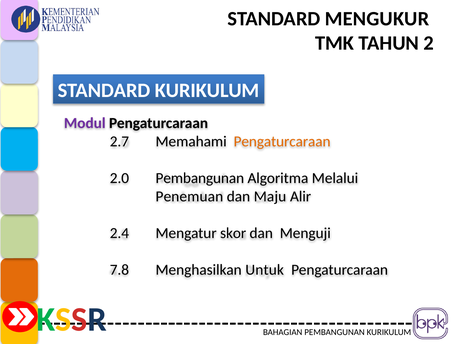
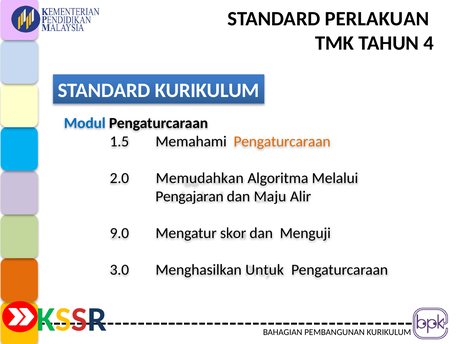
MENGUKUR: MENGUKUR -> PERLAKUAN (377, 19)
2: 2 -> 4 (429, 43)
Modul colour: purple -> blue (85, 123)
2.7: 2.7 -> 1.5 (119, 141)
2.0 Pembangunan: Pembangunan -> Memudahkan (200, 178)
Penemuan: Penemuan -> Pengajaran (190, 196)
2.4: 2.4 -> 9.0 (119, 233)
7.8: 7.8 -> 3.0 (119, 269)
